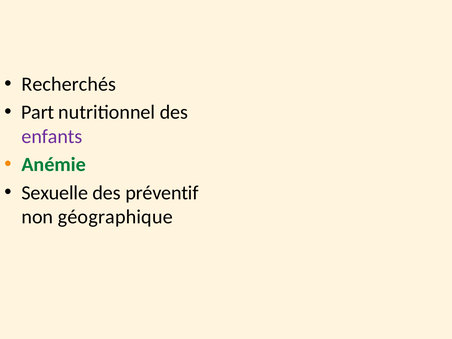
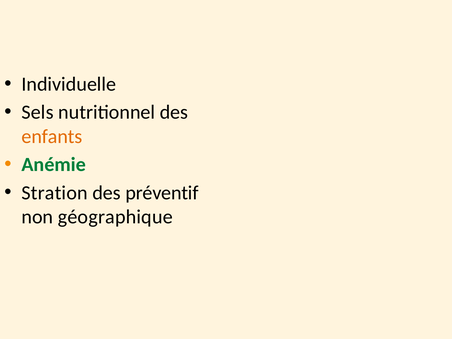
Recherchés: Recherchés -> Individuelle (69, 84)
Part: Part -> Sels (38, 112)
enfants colour: purple -> orange (52, 136)
Sexuelle: Sexuelle -> Stration (55, 193)
